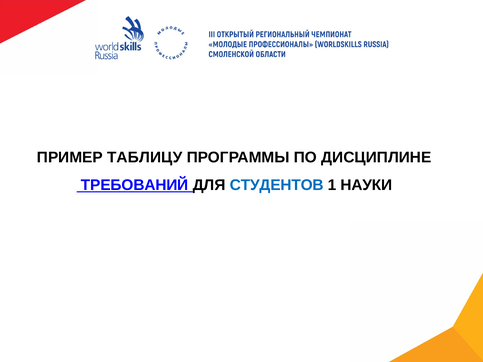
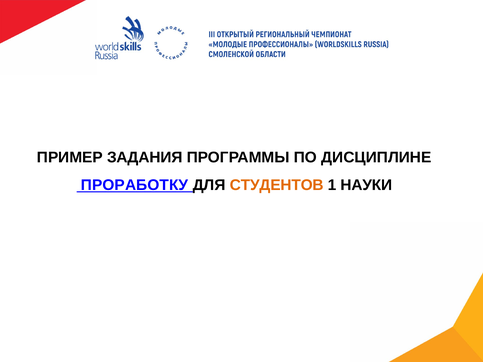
ТАБЛИЦУ: ТАБЛИЦУ -> ЗАДАНИЯ (145, 157)
ТРЕБОВАНИЙ: ТРЕБОВАНИЙ -> ПРОРАБОТКУ (135, 185)
СТУДЕНТОВ colour: blue -> orange (277, 185)
